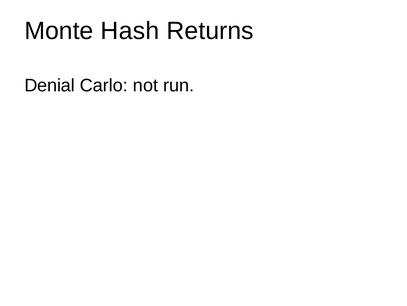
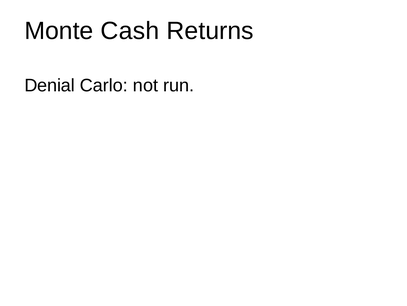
Hash: Hash -> Cash (130, 31)
